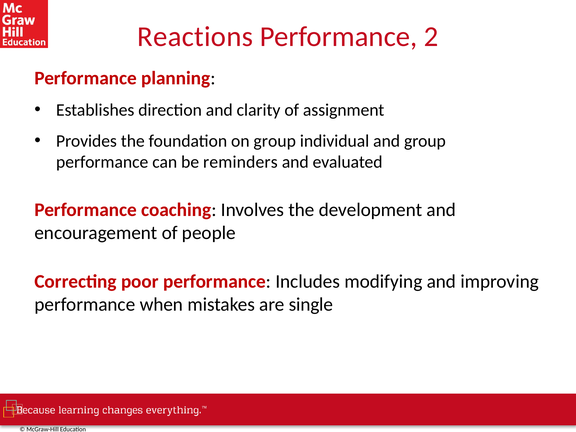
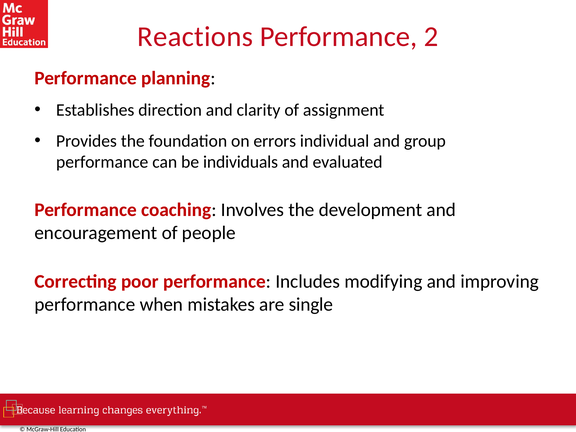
on group: group -> errors (275, 141)
reminders: reminders -> individuals (241, 162)
